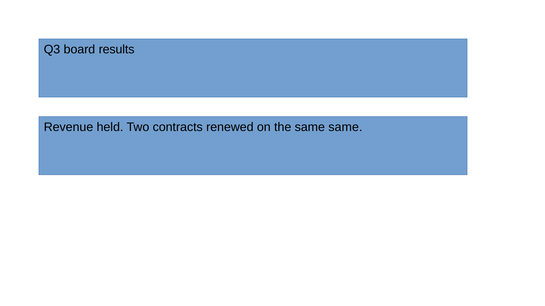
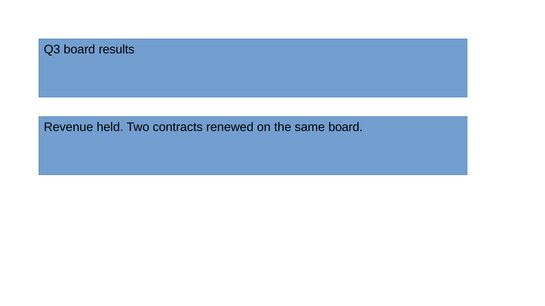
same same: same -> board (346, 127)
